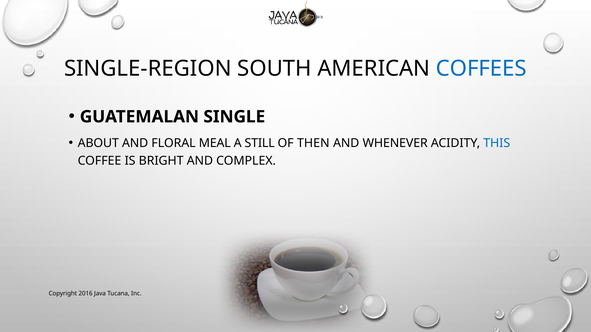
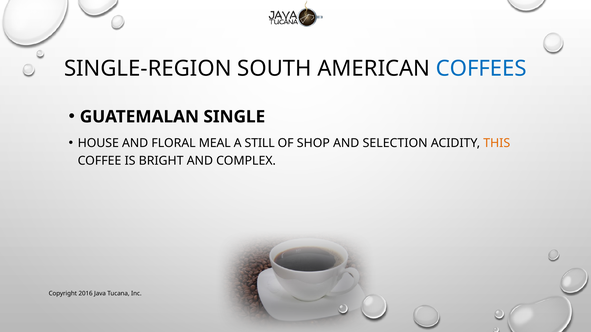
ABOUT: ABOUT -> HOUSE (98, 143)
THEN: THEN -> SHOP (313, 143)
WHENEVER: WHENEVER -> SELECTION (395, 143)
THIS colour: blue -> orange (497, 143)
